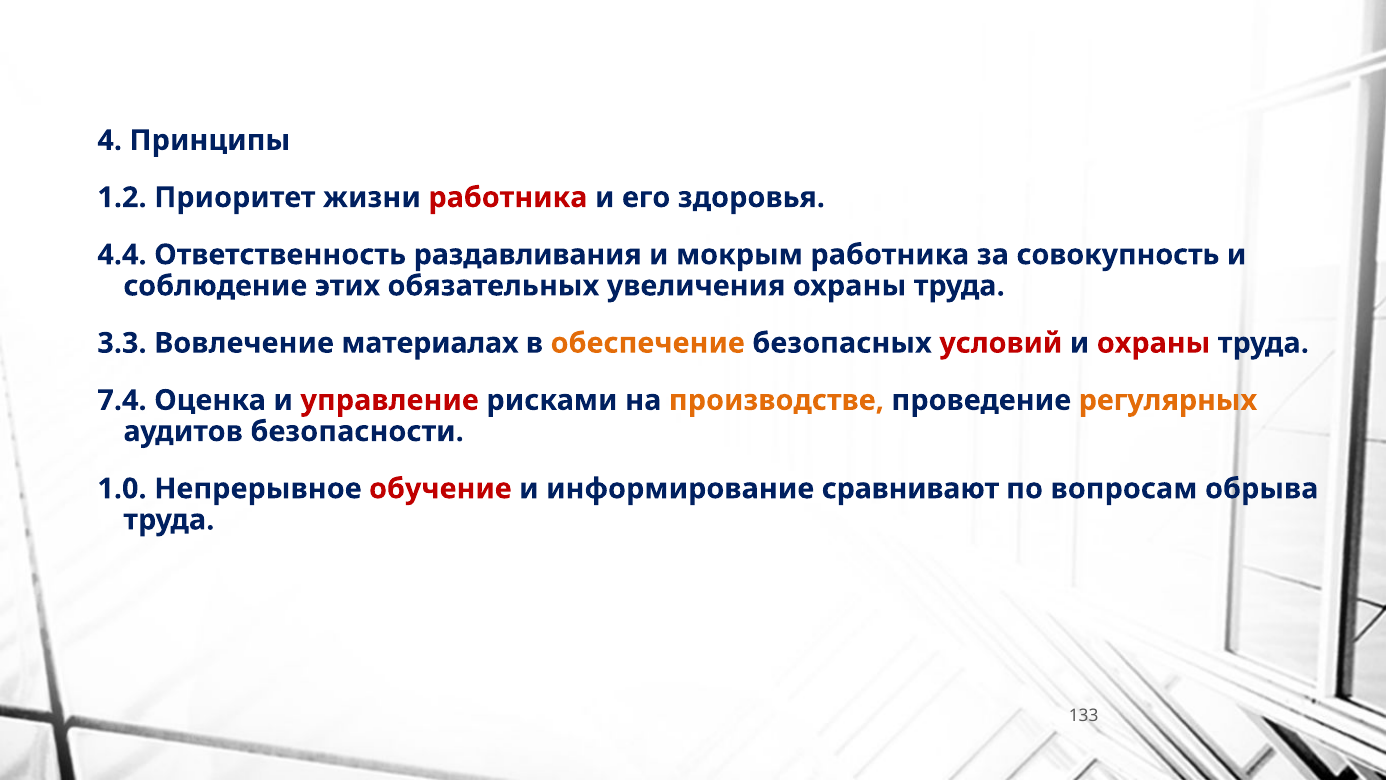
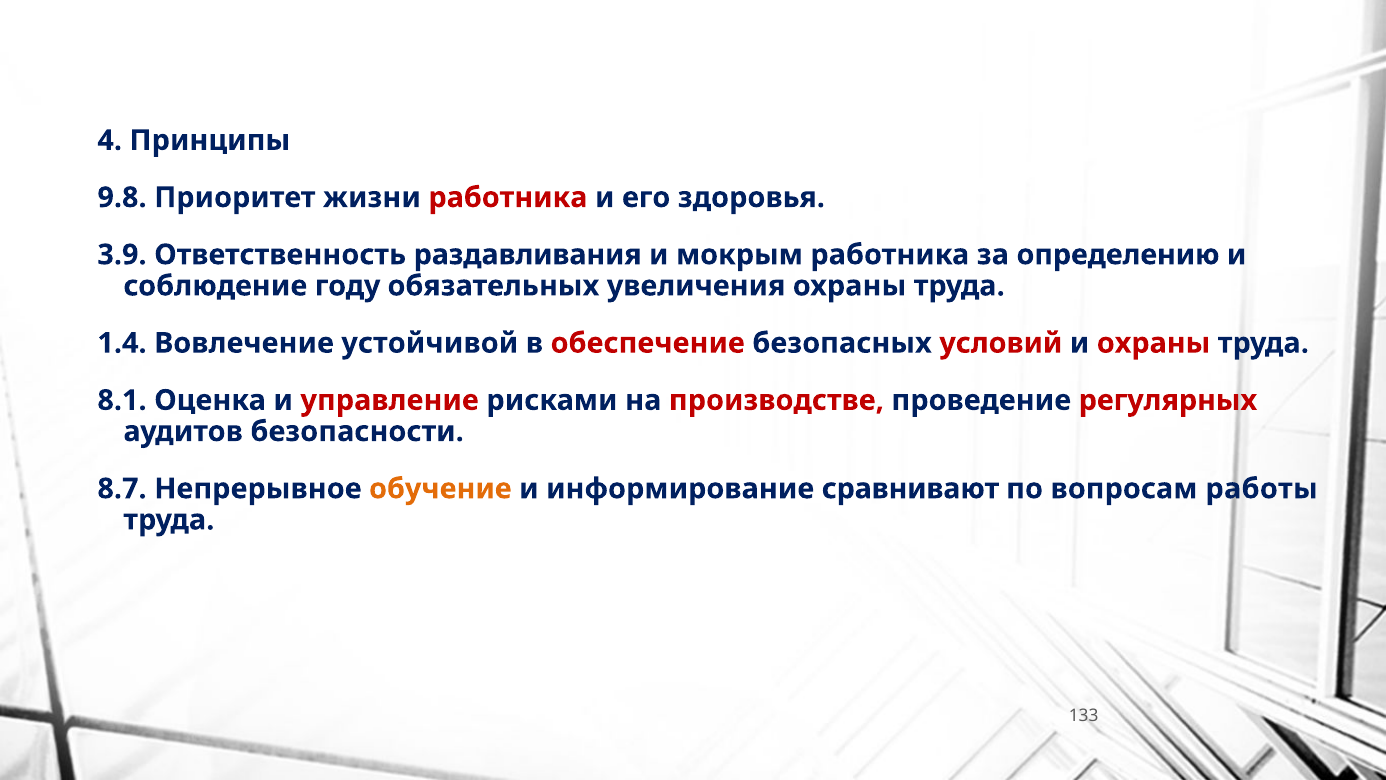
1.2: 1.2 -> 9.8 (122, 198)
4.4: 4.4 -> 3.9 (122, 255)
совокупность: совокупность -> определению (1118, 255)
этих: этих -> году (348, 286)
3.3: 3.3 -> 1.4 (122, 343)
материалах: материалах -> устойчивой (430, 343)
обеспечение colour: orange -> red (648, 343)
7.4: 7.4 -> 8.1 (122, 400)
производстве colour: orange -> red (776, 400)
регулярных colour: orange -> red (1168, 400)
1.0: 1.0 -> 8.7 (122, 489)
обучение colour: red -> orange (440, 489)
обрыва: обрыва -> работы (1262, 489)
